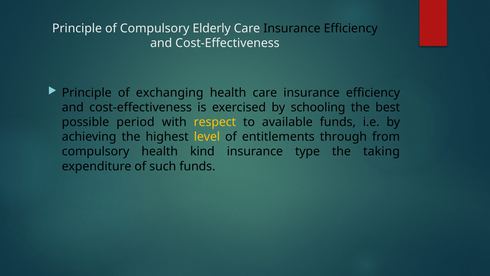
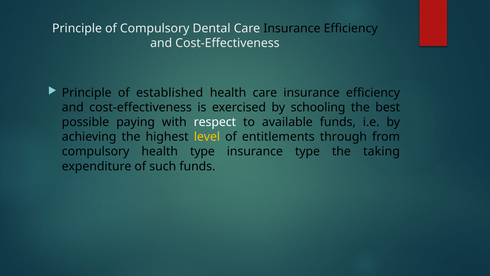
Elderly: Elderly -> Dental (212, 28)
exchanging: exchanging -> established (170, 93)
period: period -> paying (136, 122)
respect colour: yellow -> white (215, 122)
health kind: kind -> type (202, 151)
